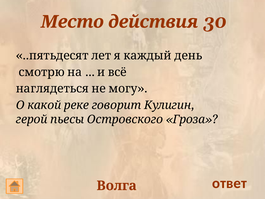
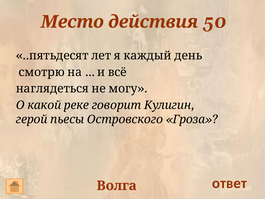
30: 30 -> 50 (215, 22)
